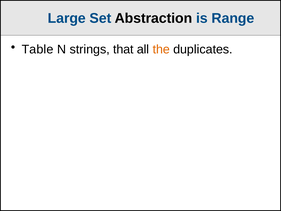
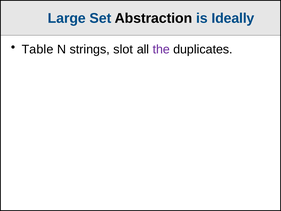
Range: Range -> Ideally (233, 18)
that: that -> slot (123, 49)
the colour: orange -> purple (161, 49)
